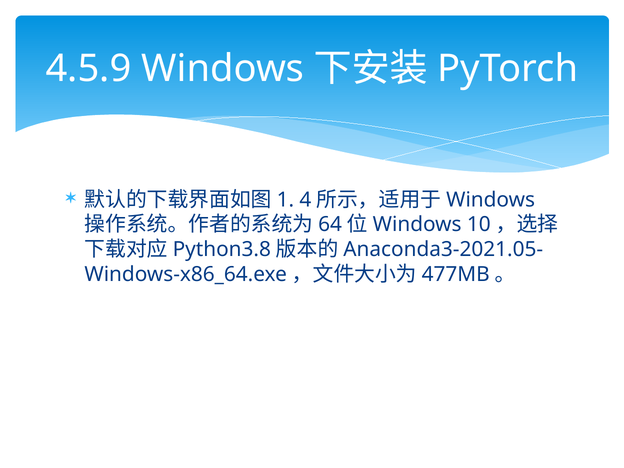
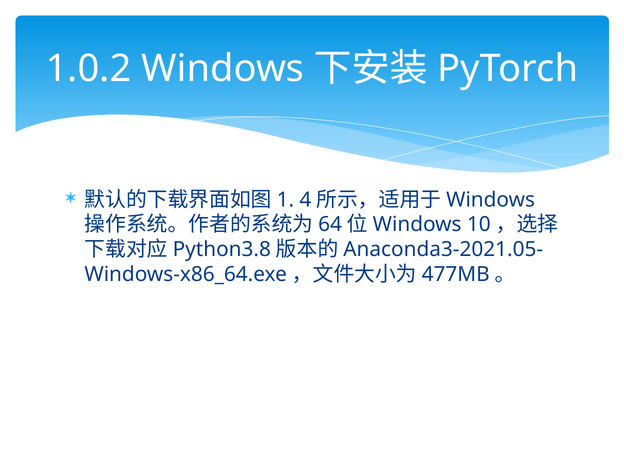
4.5.9: 4.5.9 -> 1.0.2 (89, 68)
